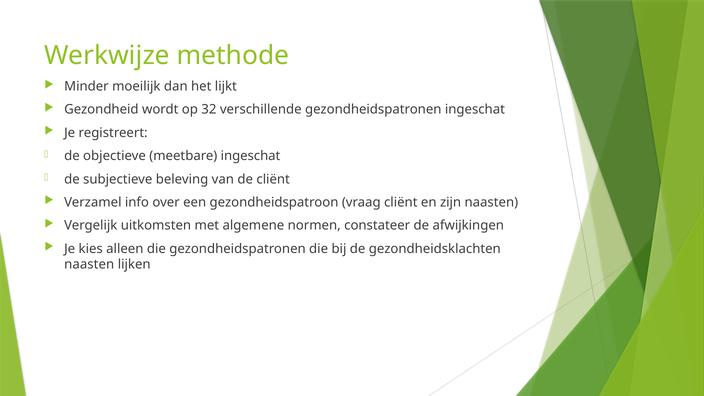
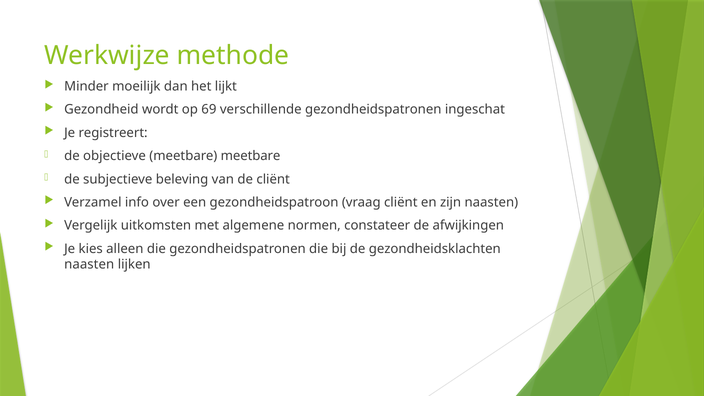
32: 32 -> 69 (209, 110)
meetbare ingeschat: ingeschat -> meetbare (251, 156)
